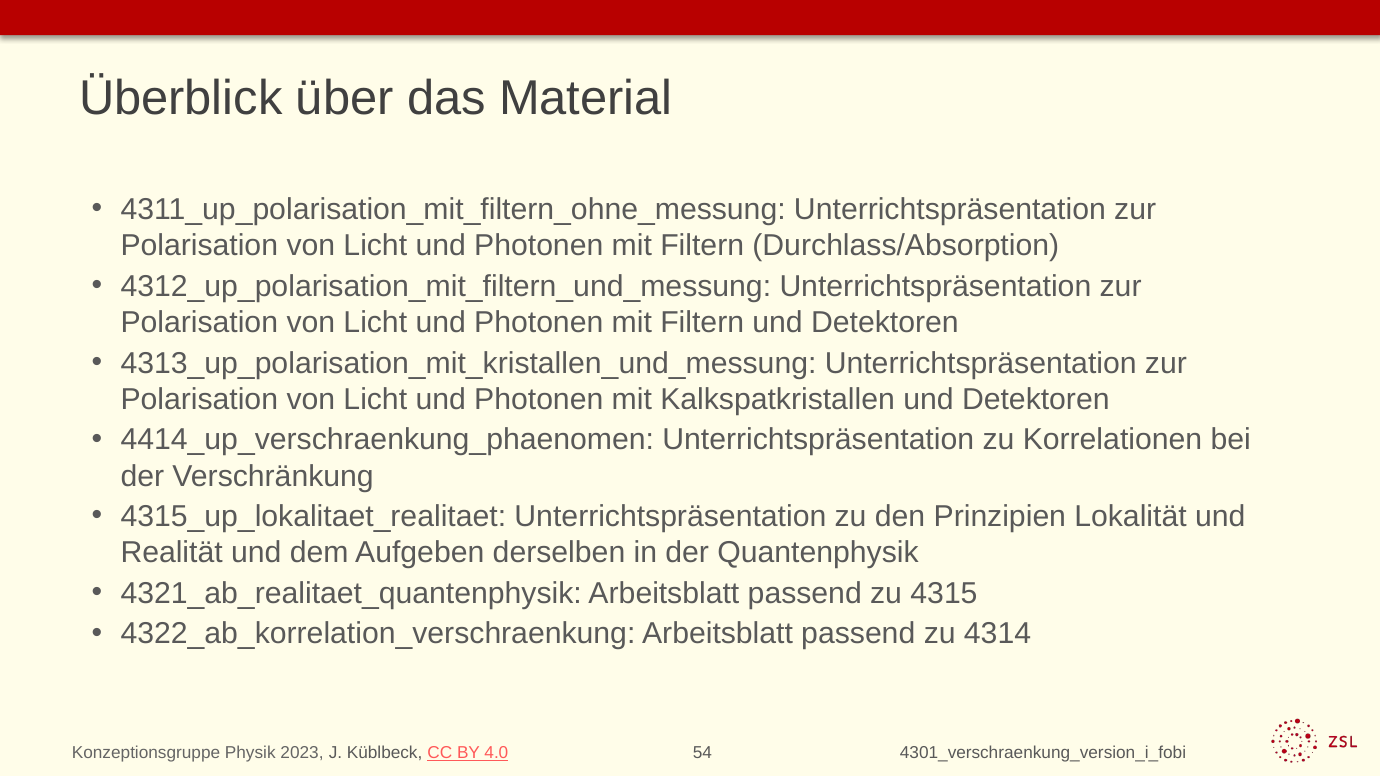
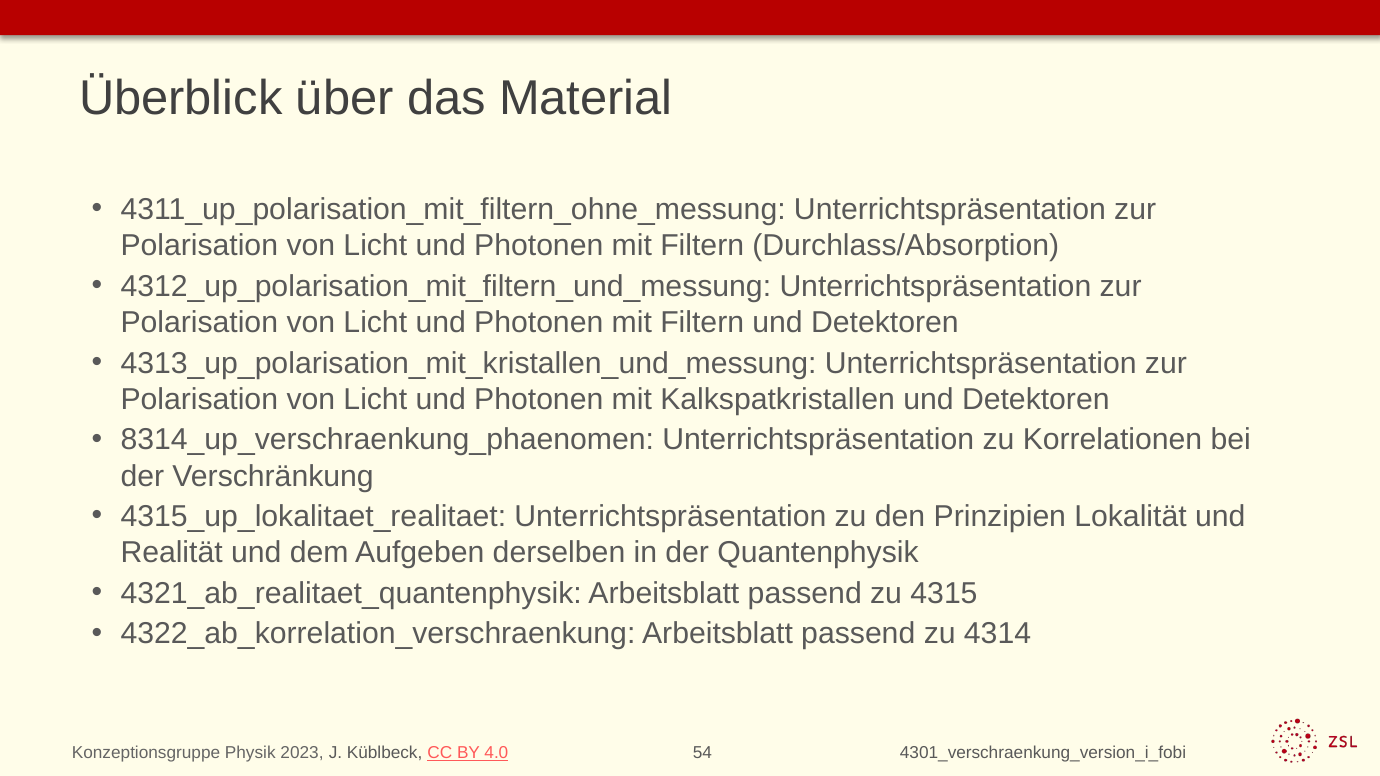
4414_up_verschraenkung_phaenomen: 4414_up_verschraenkung_phaenomen -> 8314_up_verschraenkung_phaenomen (387, 440)
